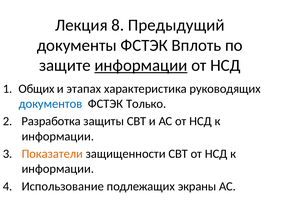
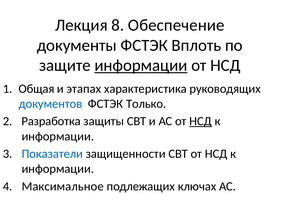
Предыдущий: Предыдущий -> Обеспечение (176, 25)
Общих: Общих -> Общая (36, 89)
НСД underline: none -> present (201, 122)
Показатели colour: orange -> blue (52, 154)
Использование: Использование -> Максимальное (63, 187)
экраны: экраны -> ключах (197, 187)
